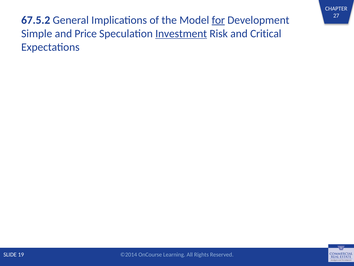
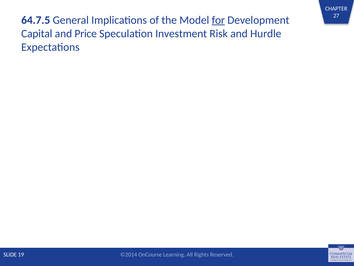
67.5.2: 67.5.2 -> 64.7.5 (36, 20)
Simple: Simple -> Capital (37, 34)
Investment underline: present -> none (181, 34)
Critical: Critical -> Hurdle (266, 34)
